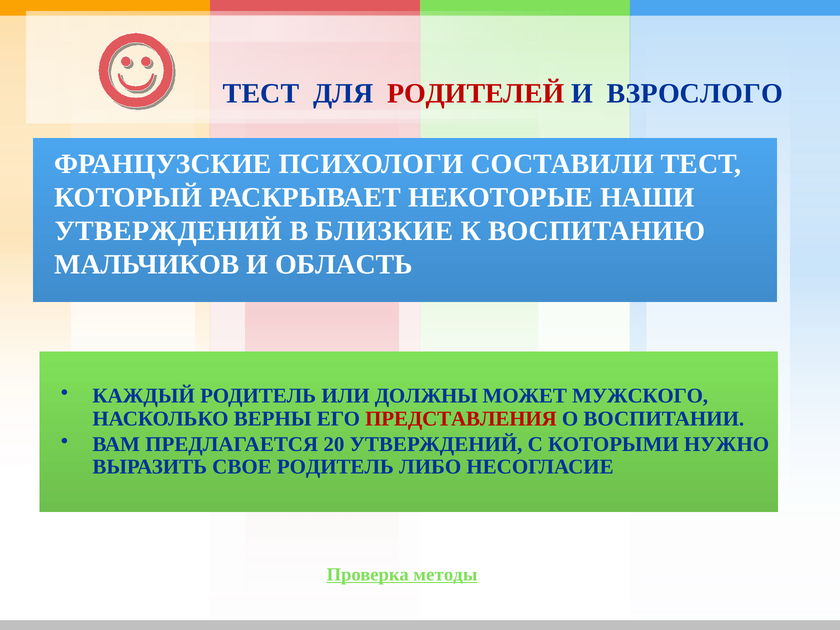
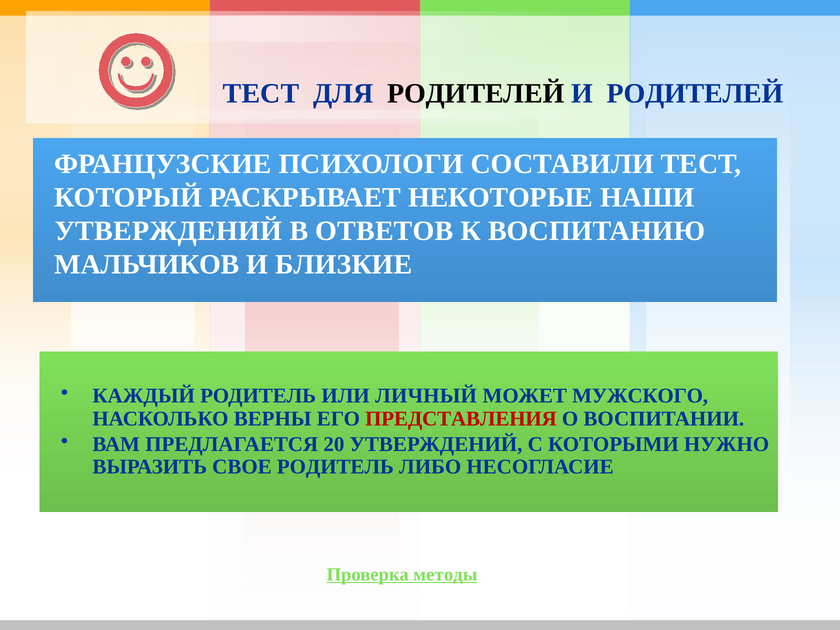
РОДИТЕЛЕЙ colour: red -> black (476, 93)
И ВЗРОСЛОГО: ВЗРОСЛОГО -> РОДИТЕЛЕЙ (695, 93)
БЛИЗКИЕ: БЛИЗКИЕ -> ОТВЕТОВ (384, 231)
ОБЛАСТЬ: ОБЛАСТЬ -> БЛИЗКИЕ (344, 265)
ДОЛЖНЫ: ДОЛЖНЫ -> ЛИЧНЫЙ (426, 396)
